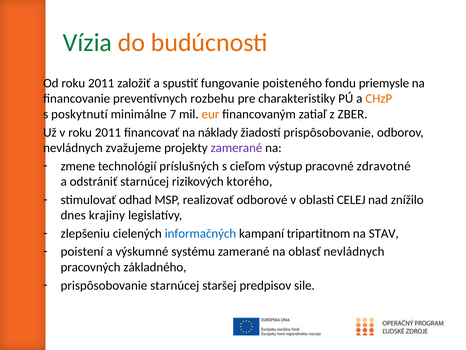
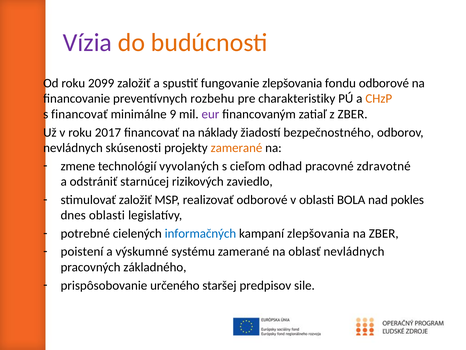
Vízia colour: green -> purple (87, 43)
Od roku 2011: 2011 -> 2099 (101, 83)
fungovanie poisteného: poisteného -> zlepšovania (292, 83)
fondu priemysle: priemysle -> odborové (384, 83)
s poskytnutí: poskytnutí -> financovať (79, 114)
7: 7 -> 9 (173, 114)
eur colour: orange -> purple (210, 114)
v roku 2011: 2011 -> 2017 (108, 132)
žiadostí prispôsobovanie: prispôsobovanie -> bezpečnostného (329, 132)
zvažujeme: zvažujeme -> skúsenosti (133, 148)
zamerané colour: purple -> orange (236, 148)
príslušných: príslušných -> vyvolaných (189, 166)
výstup: výstup -> odhad (285, 166)
ktorého: ktorého -> zaviedlo (250, 181)
stimulovať odhad: odhad -> založiť (135, 200)
CELEJ: CELEJ -> BOLA (351, 200)
znížilo: znížilo -> pokles (407, 200)
dnes krajiny: krajiny -> oblasti (107, 215)
zlepšeniu: zlepšeniu -> potrebné (85, 233)
kampaní tripartitnom: tripartitnom -> zlepšovania (318, 233)
na STAV: STAV -> ZBER (384, 233)
prispôsobovanie starnúcej: starnúcej -> určeného (175, 285)
